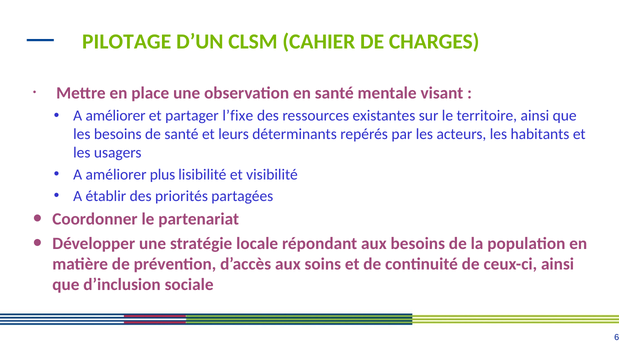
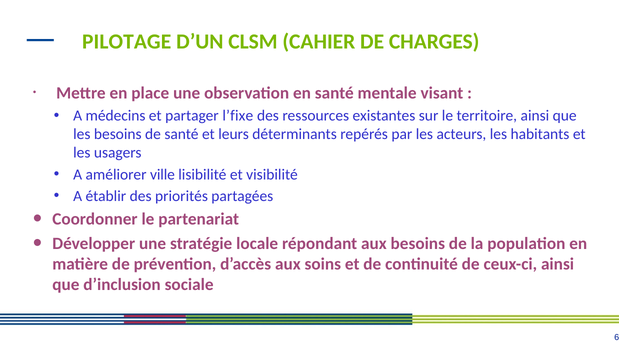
améliorer: améliorer -> médecins (116, 116)
plus: plus -> ville (162, 175)
